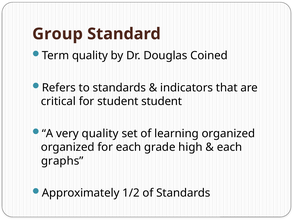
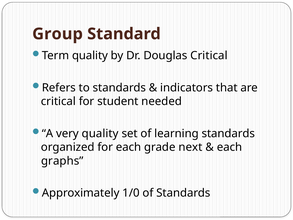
Douglas Coined: Coined -> Critical (209, 55)
student student: student -> needed (162, 101)
learning organized: organized -> standards (228, 133)
high: high -> next (190, 147)
1/2: 1/2 -> 1/0 (131, 193)
